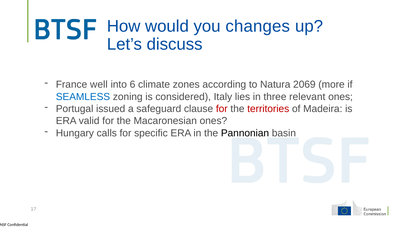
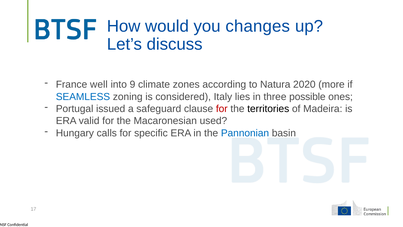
6: 6 -> 9 (133, 85)
2069: 2069 -> 2020 (304, 85)
relevant: relevant -> possible (307, 97)
territories colour: red -> black (268, 109)
Macaronesian ones: ones -> used (213, 121)
Pannonian colour: black -> blue (245, 133)
